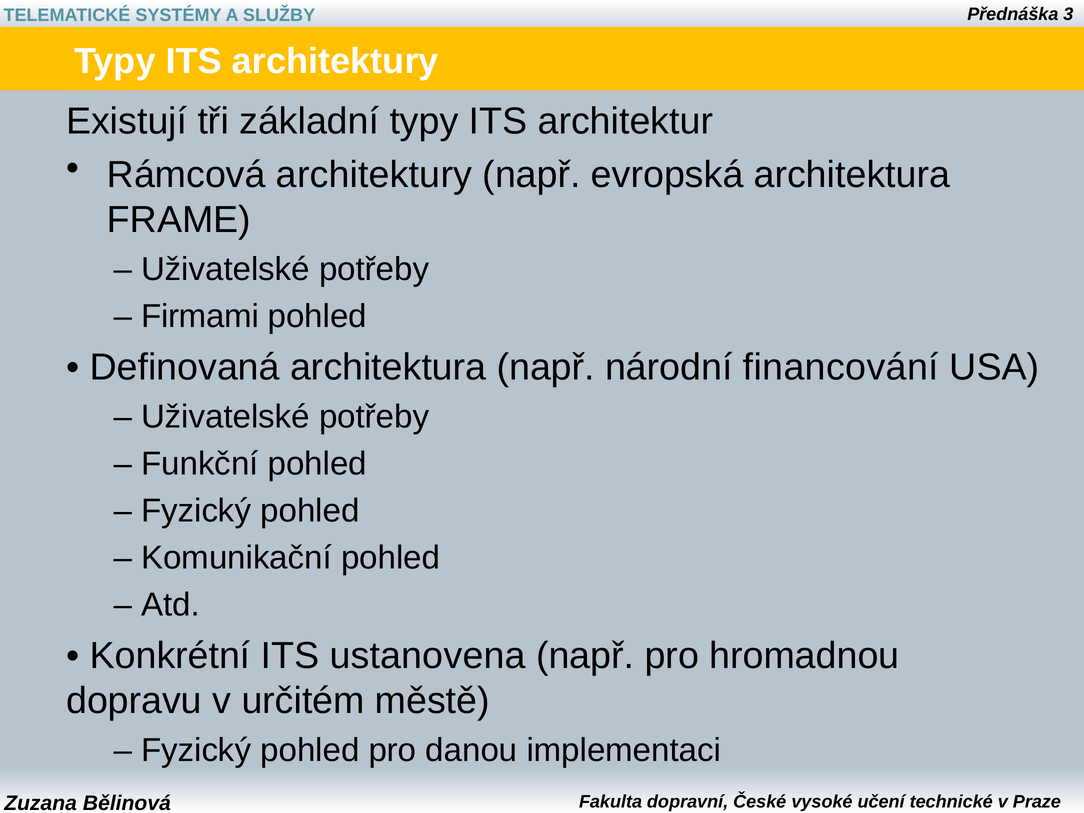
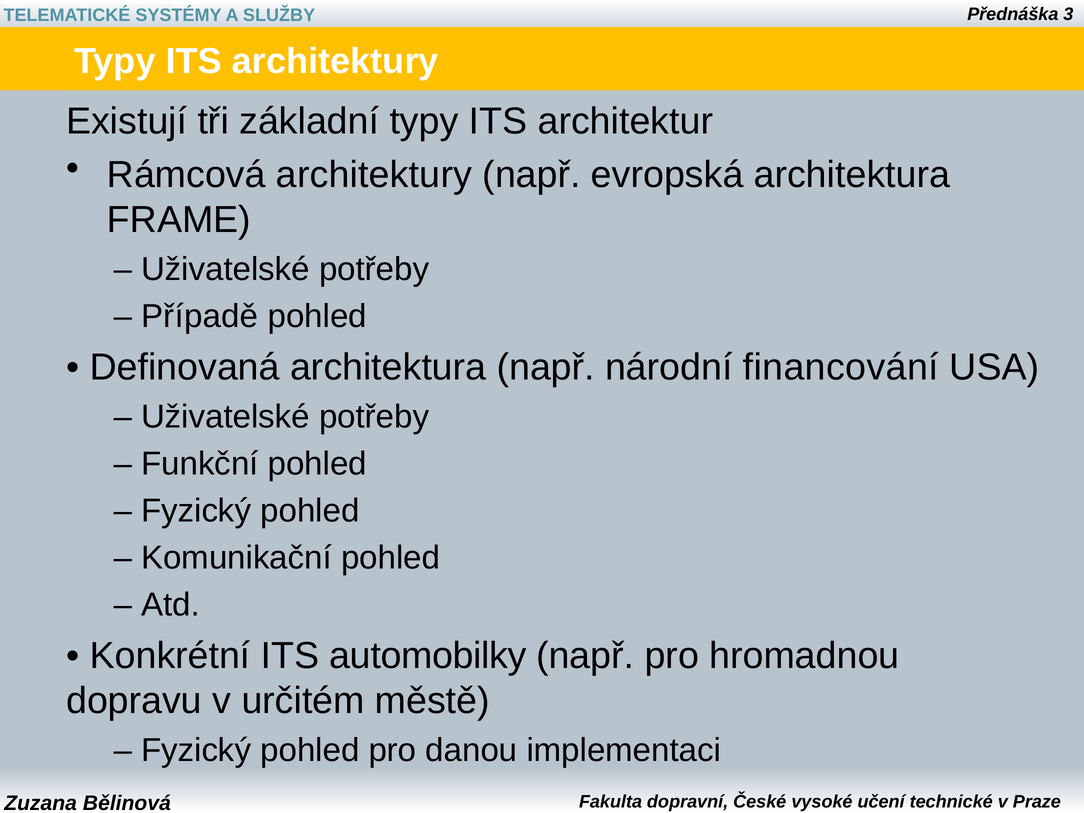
Firmami: Firmami -> Případě (200, 316)
ustanovena: ustanovena -> automobilky (428, 656)
